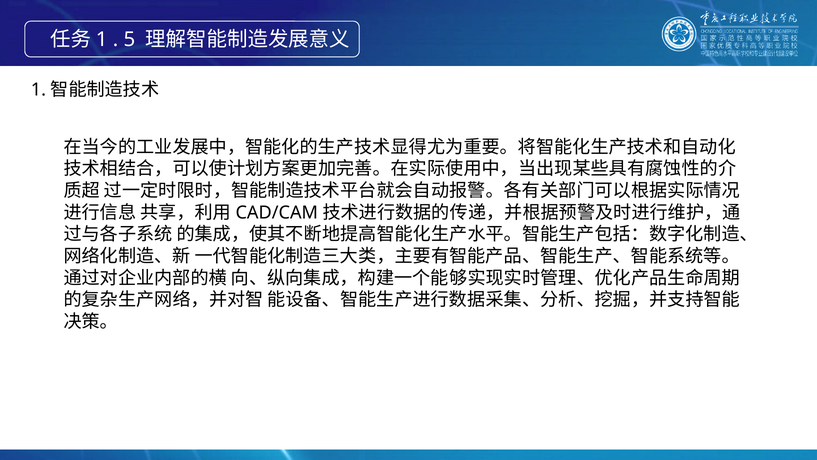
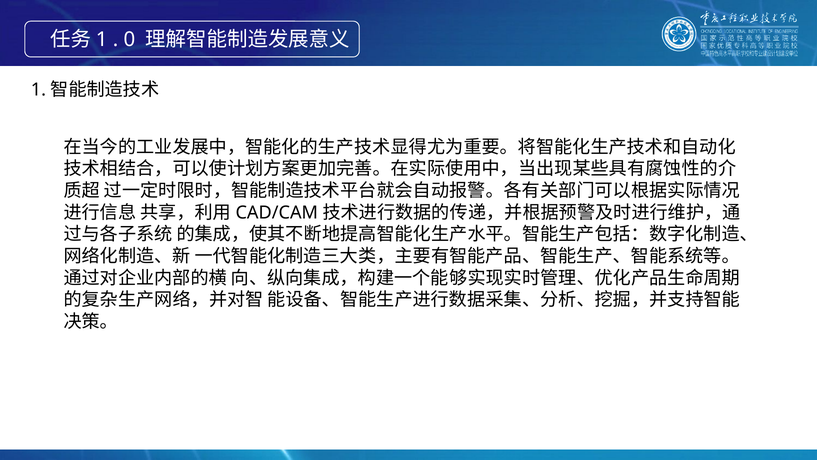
5: 5 -> 0 (129, 39)
